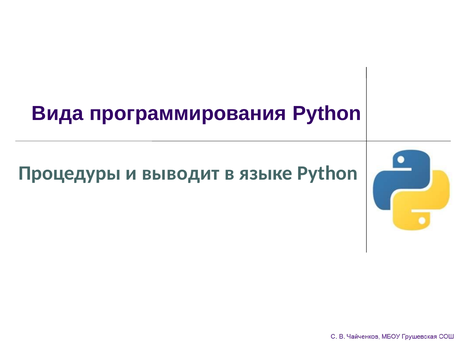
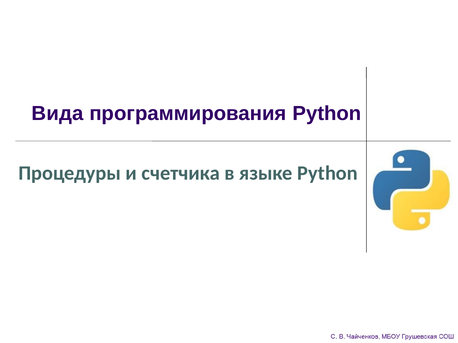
выводит: выводит -> счетчика (181, 173)
